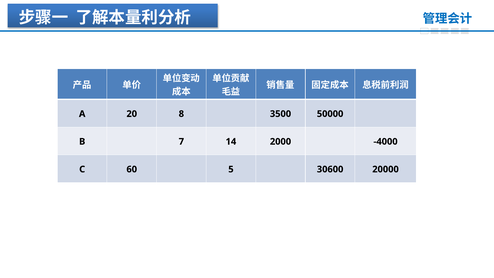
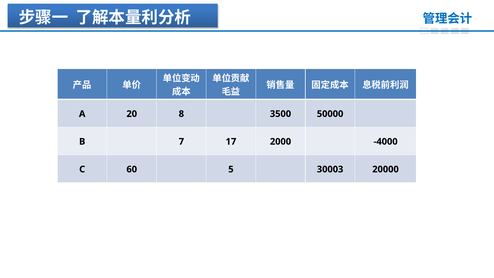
14: 14 -> 17 (231, 142)
30600: 30600 -> 30003 (330, 169)
